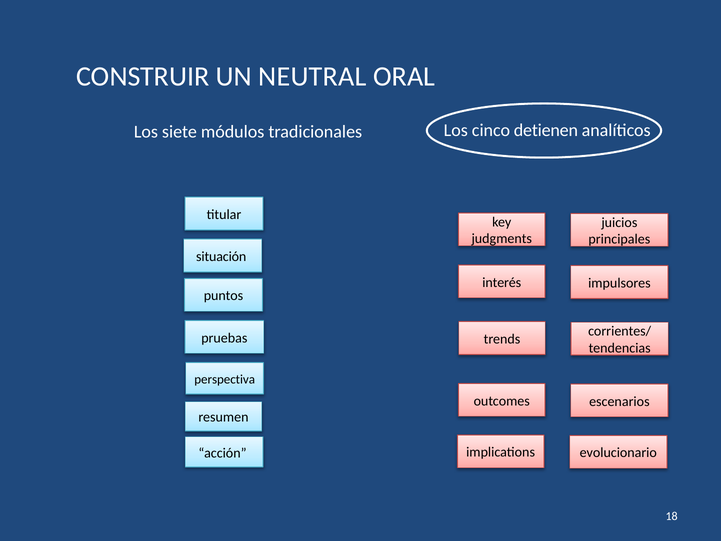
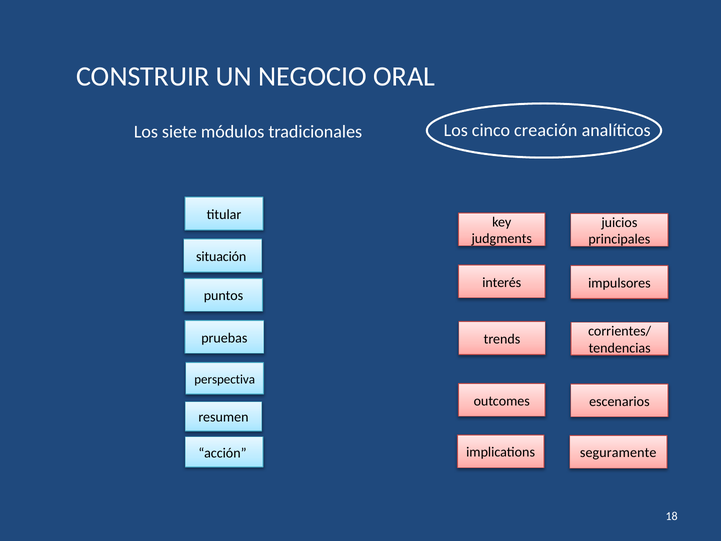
NEUTRAL: NEUTRAL -> NEGOCIO (312, 76)
detienen: detienen -> creación (546, 130)
evolucionario: evolucionario -> seguramente (618, 453)
